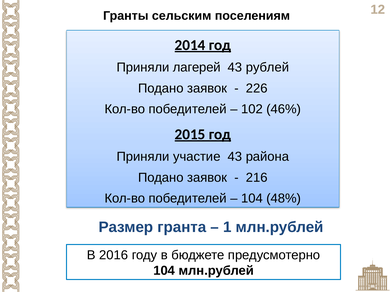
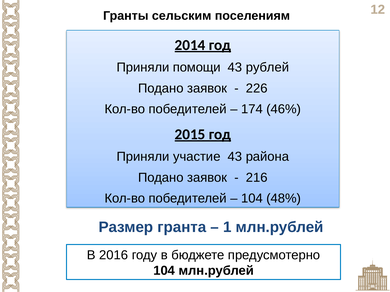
лагерей: лагерей -> помощи (197, 67)
102: 102 -> 174 (252, 109)
